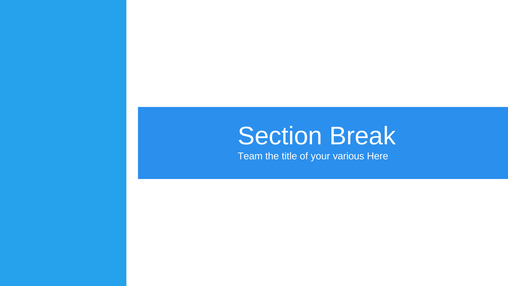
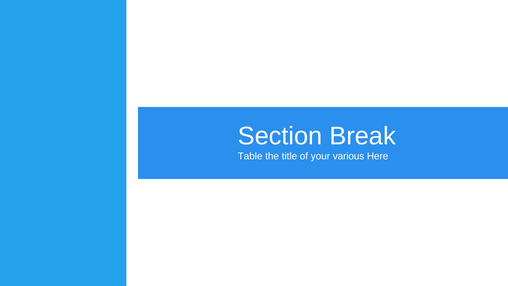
Team: Team -> Table (250, 156)
